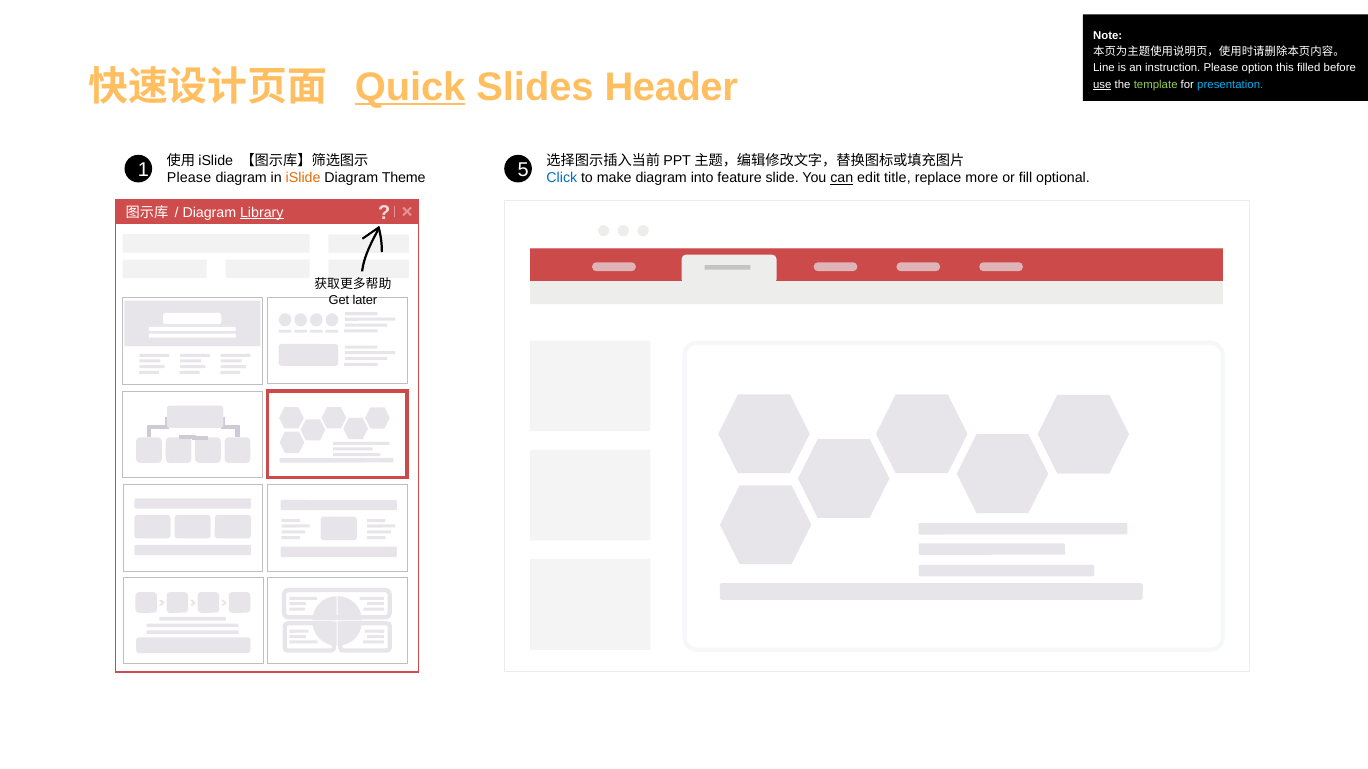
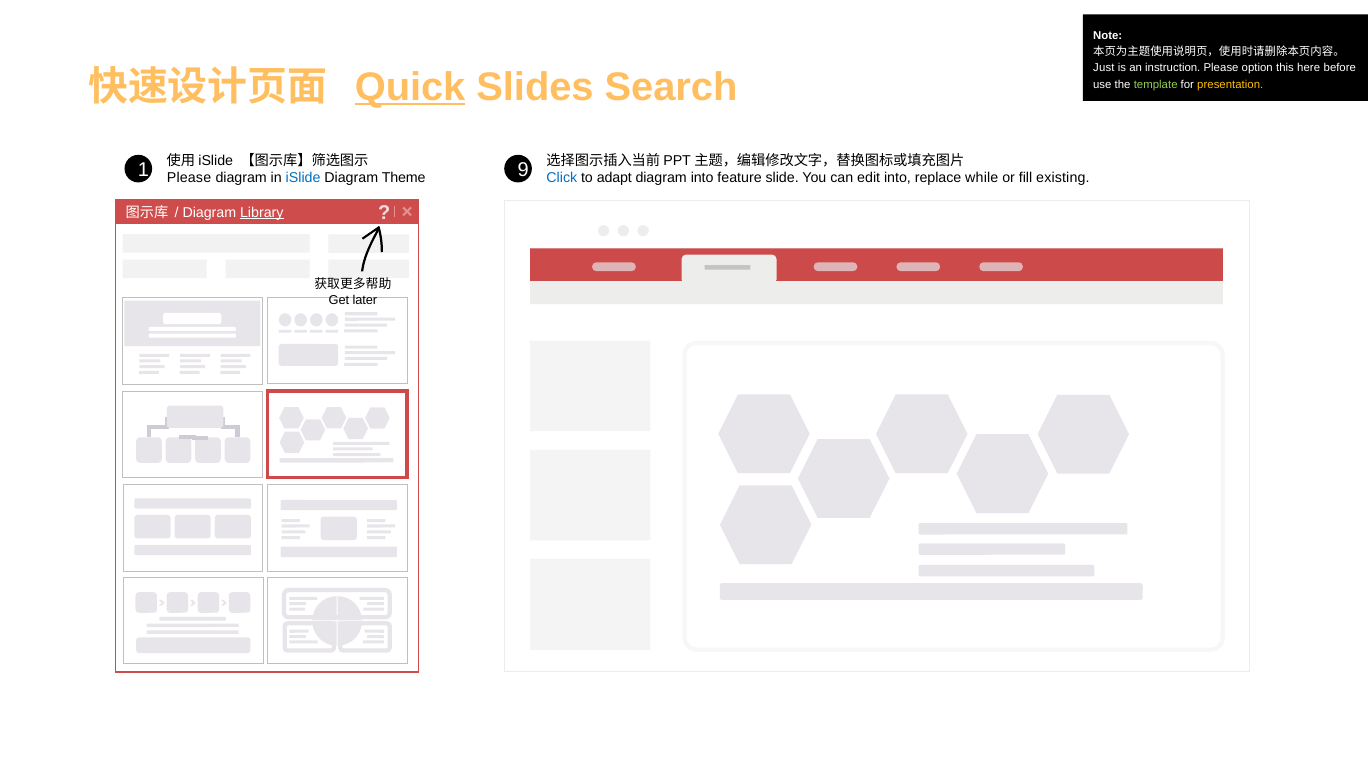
Line: Line -> Just (1104, 68)
filled: filled -> here (1309, 68)
Header: Header -> Search (671, 87)
use underline: present -> none (1102, 84)
presentation colour: light blue -> yellow (1230, 84)
5: 5 -> 9 (523, 170)
iSlide colour: orange -> blue (303, 178)
make: make -> adapt (614, 178)
can underline: present -> none (842, 178)
edit title: title -> into (897, 178)
more: more -> while (982, 178)
optional: optional -> existing (1063, 178)
